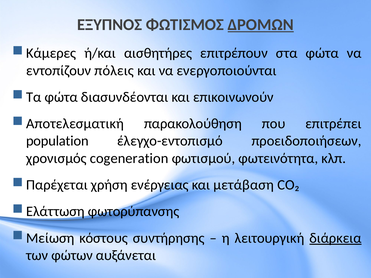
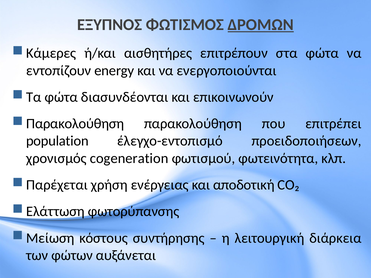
πόλεις: πόλεις -> energy (114, 71)
Αποτελεσματική: Αποτελεσματική -> Παρακολούθηση (75, 124)
μετάβαση: μετάβαση -> αποδοτική (244, 185)
διάρκεια underline: present -> none (335, 238)
